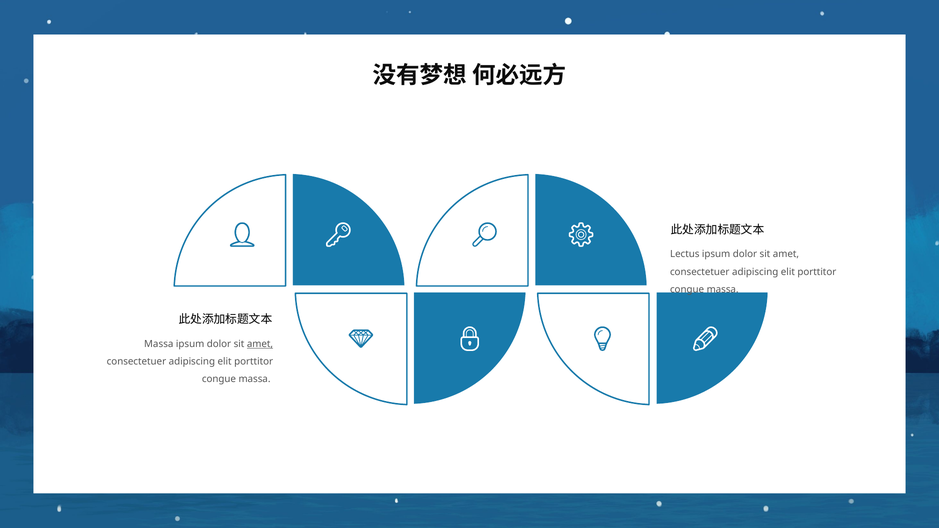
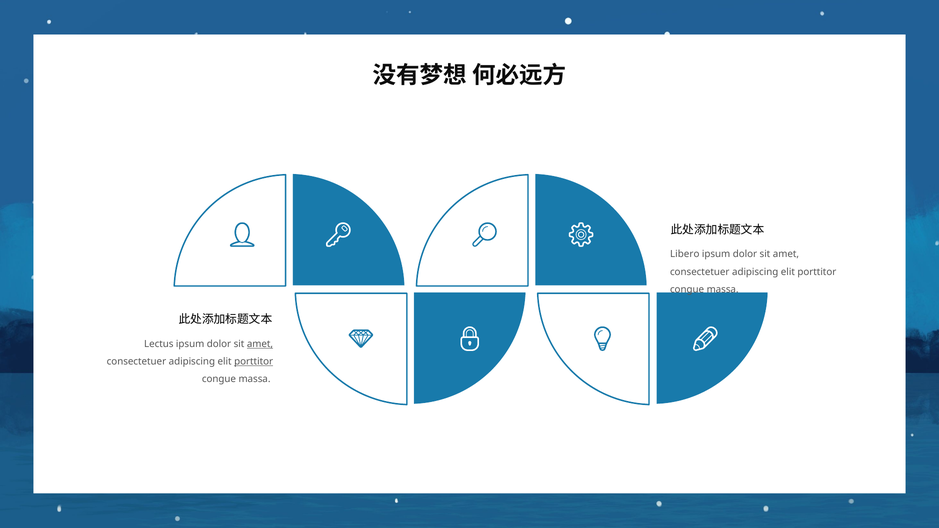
Lectus: Lectus -> Libero (685, 254)
Massa: Massa -> Lectus (159, 344)
porttitor underline: none -> present (254, 362)
